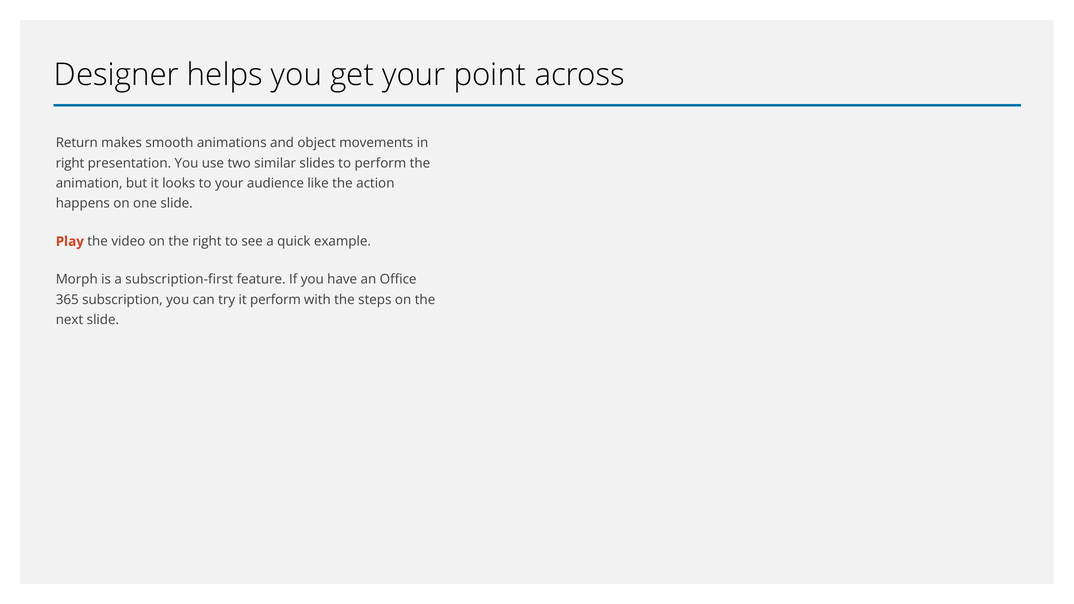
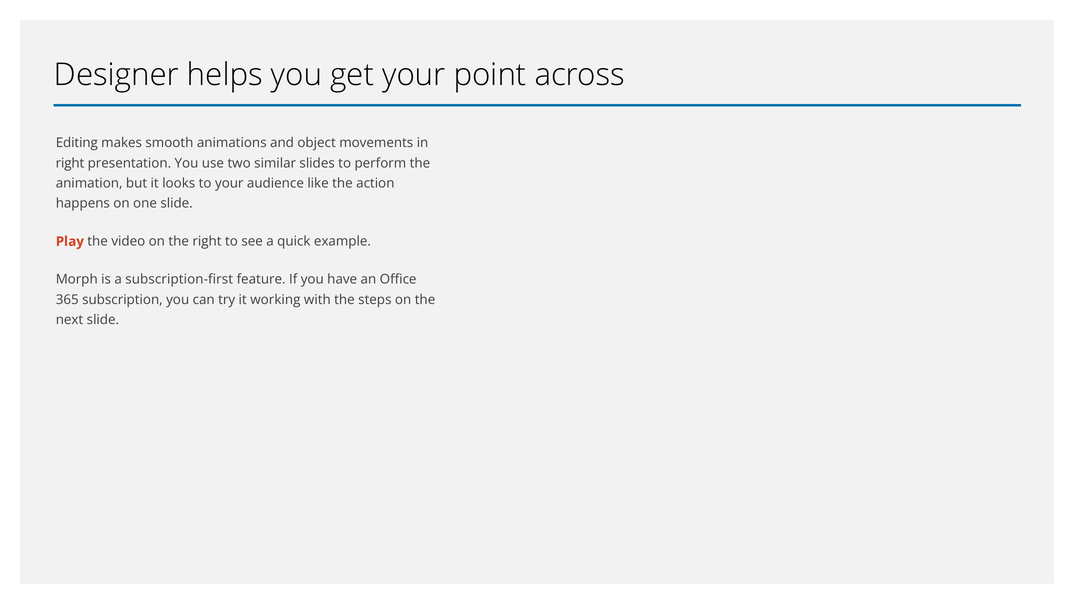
Return: Return -> Editing (77, 143)
it perform: perform -> working (275, 300)
